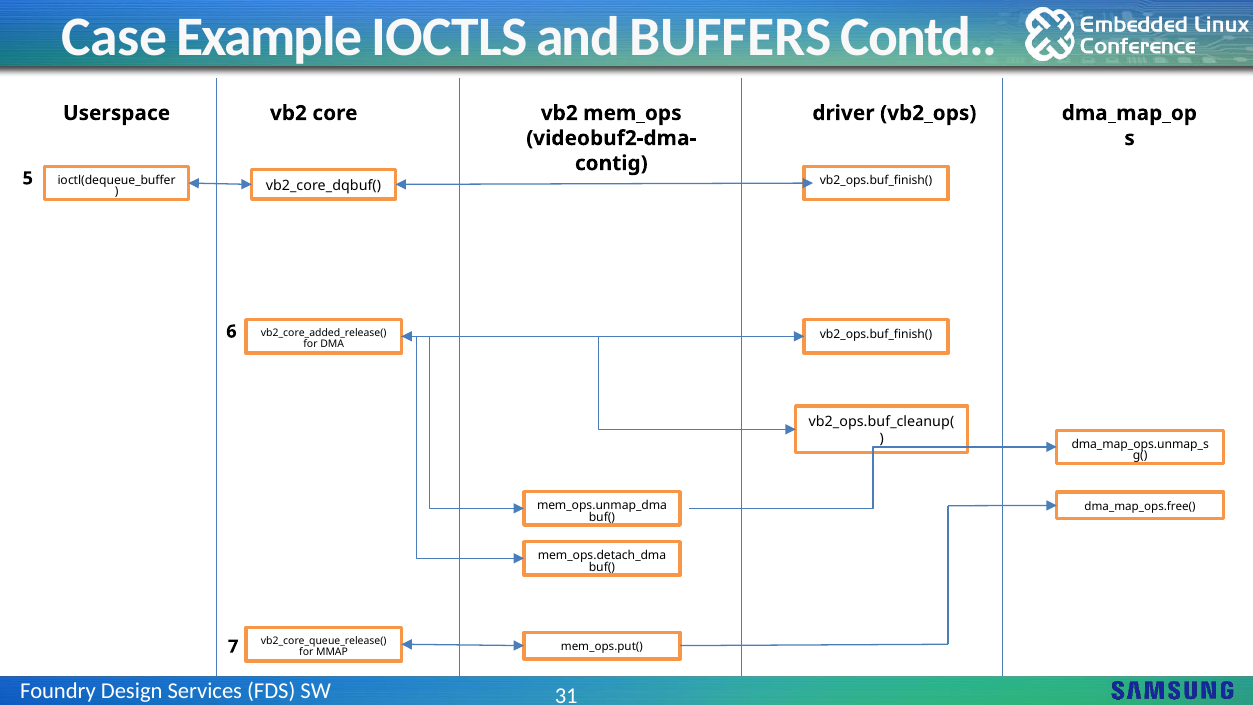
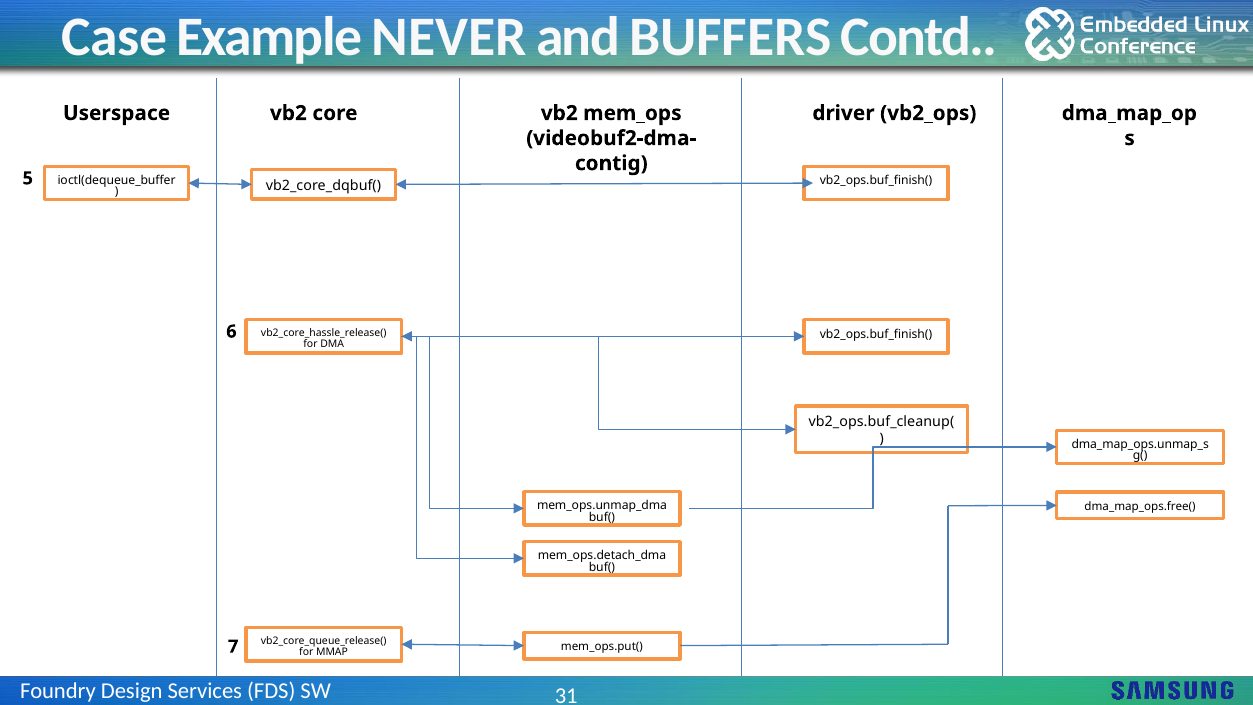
IOCTLS: IOCTLS -> NEVER (449, 37)
vb2_core_added_release(: vb2_core_added_release( -> vb2_core_hassle_release( (324, 333)
